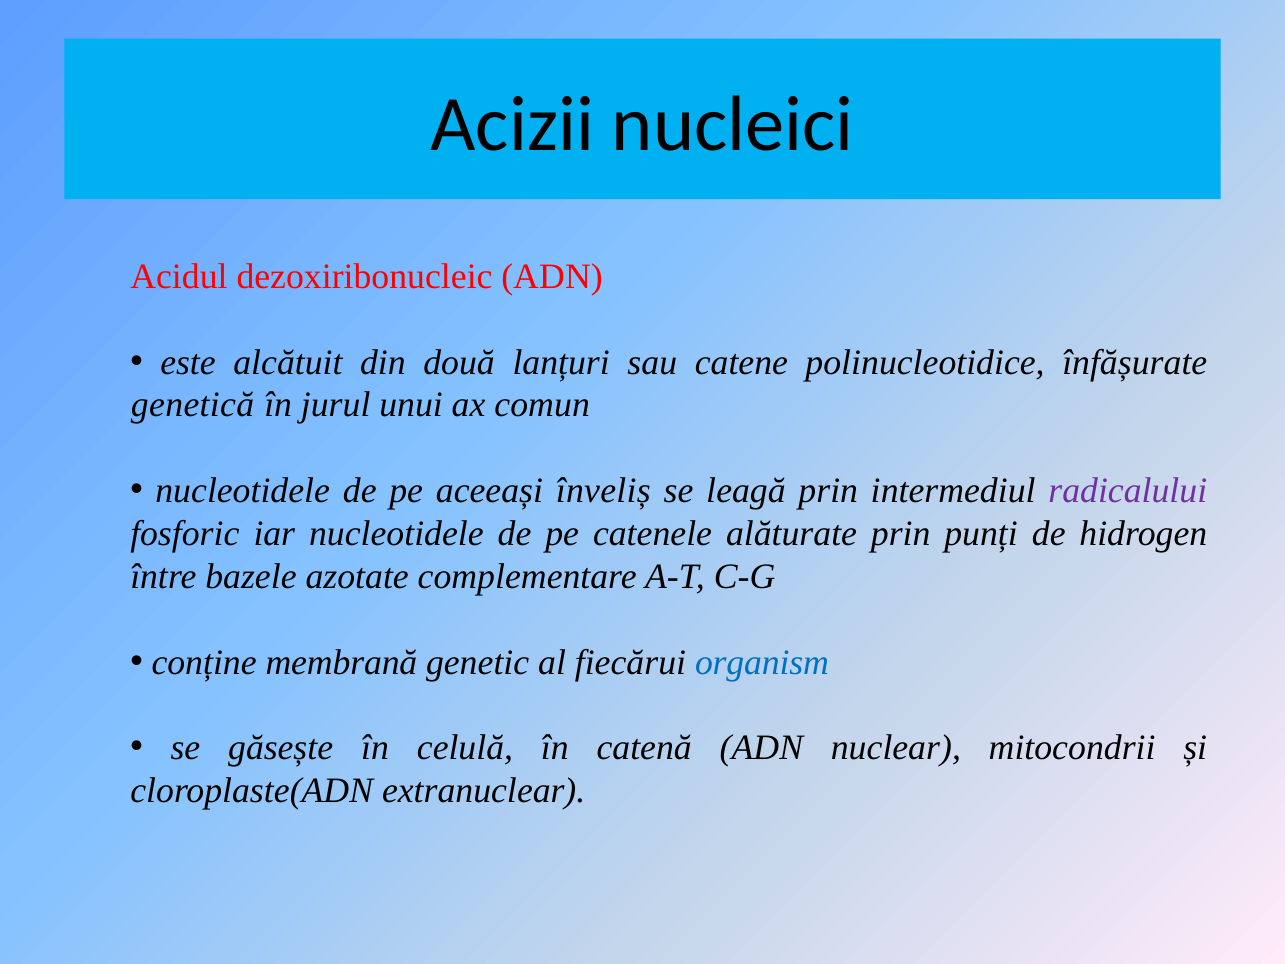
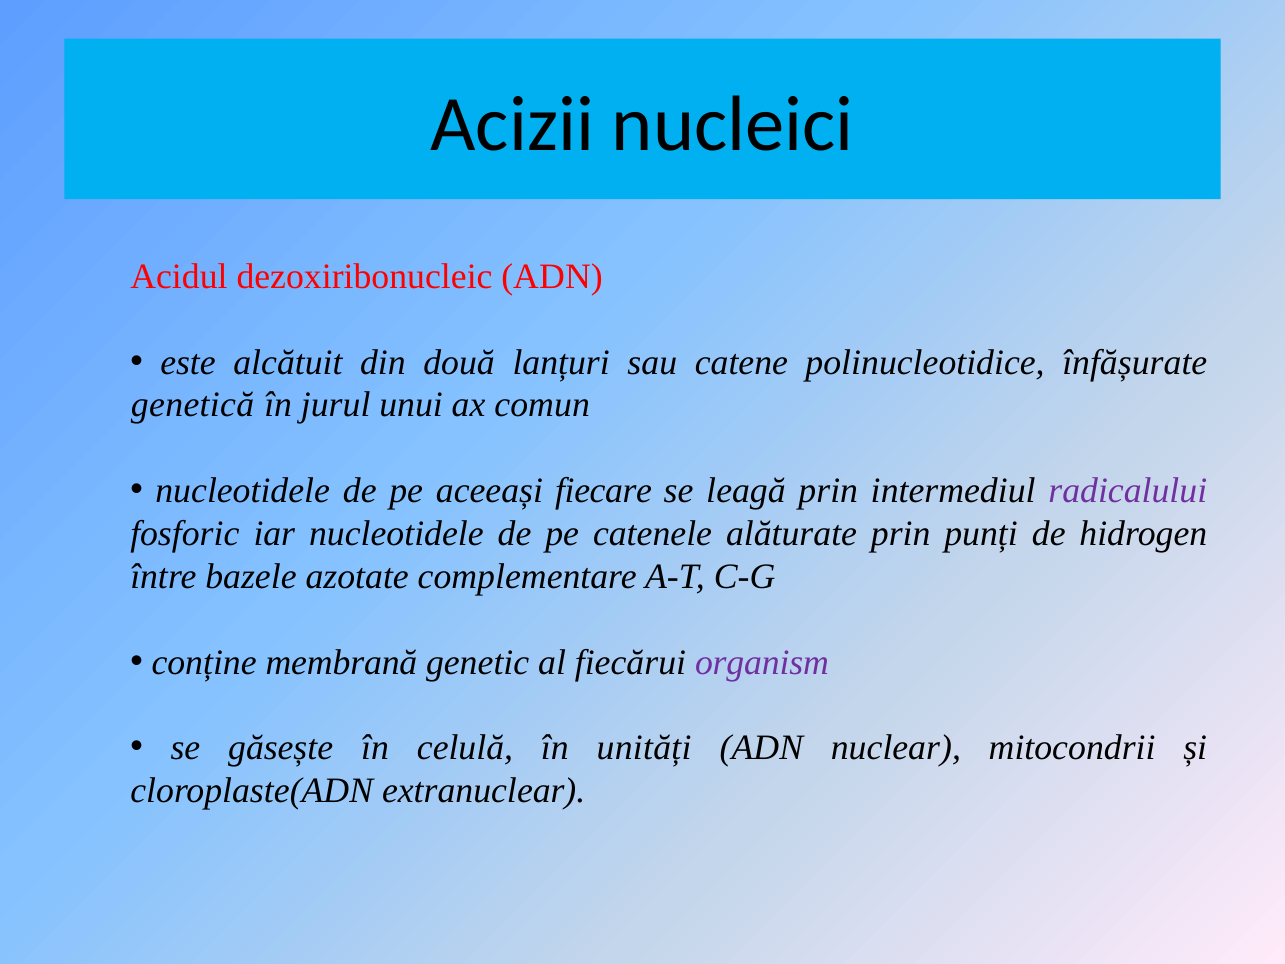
înveliș: înveliș -> fiecare (604, 491)
organism colour: blue -> purple (762, 662)
catenă: catenă -> unități (644, 748)
